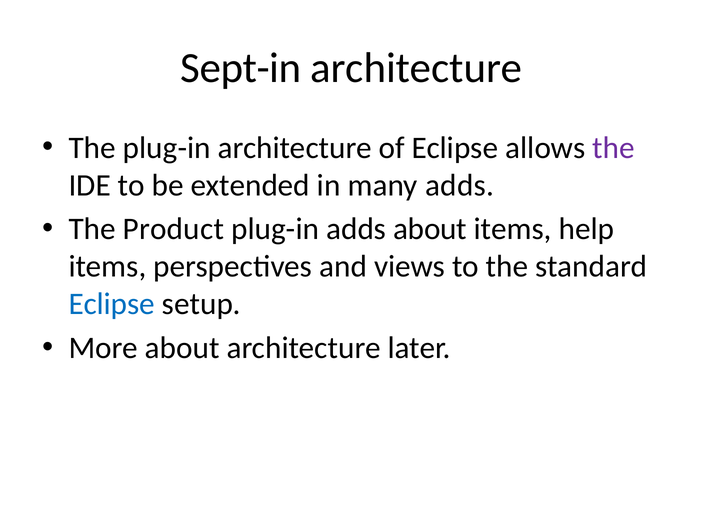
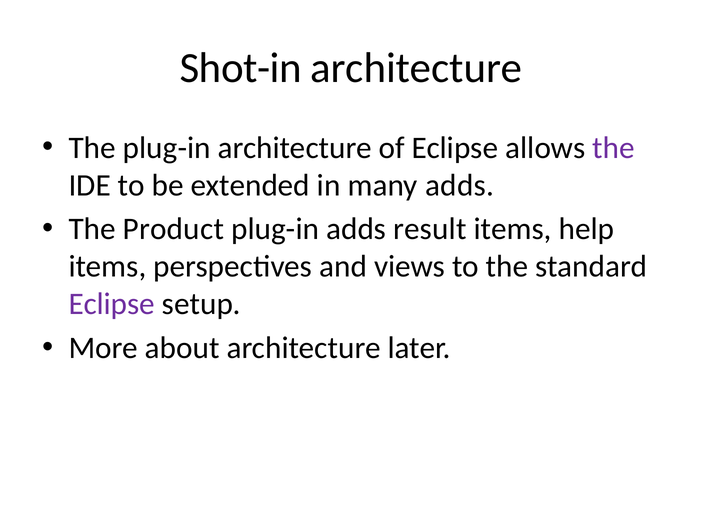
Sept-in: Sept-in -> Shot-in (241, 68)
adds about: about -> result (430, 229)
Eclipse colour: blue -> purple (112, 304)
